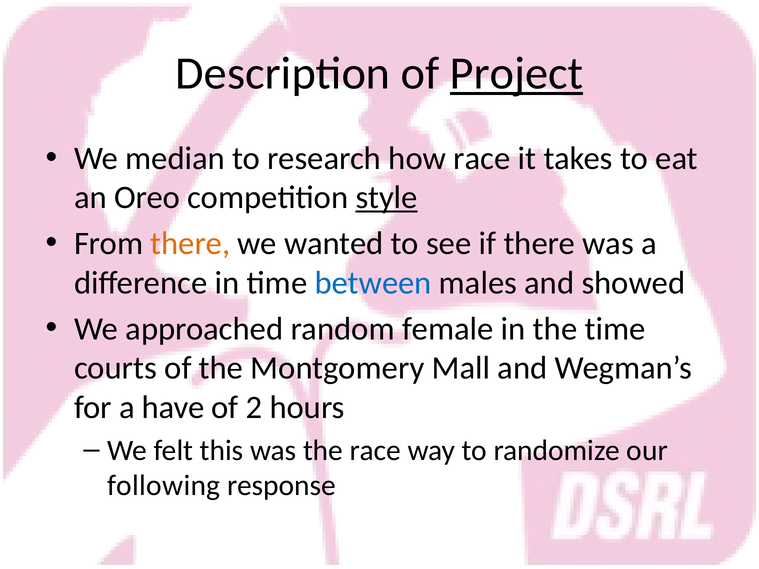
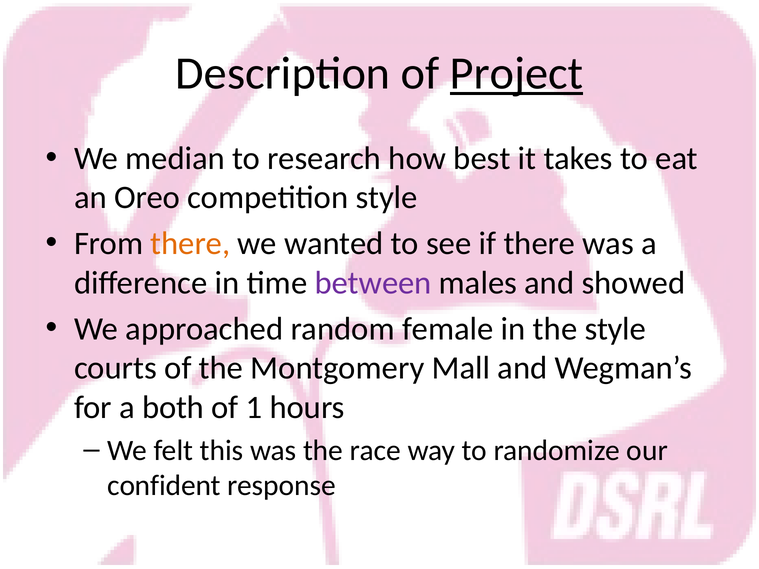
how race: race -> best (482, 159)
style underline: present -> none (387, 198)
between colour: blue -> purple (373, 283)
the time: time -> style (615, 329)
have: have -> both (173, 407)
2: 2 -> 1 (254, 407)
following: following -> confident (164, 486)
